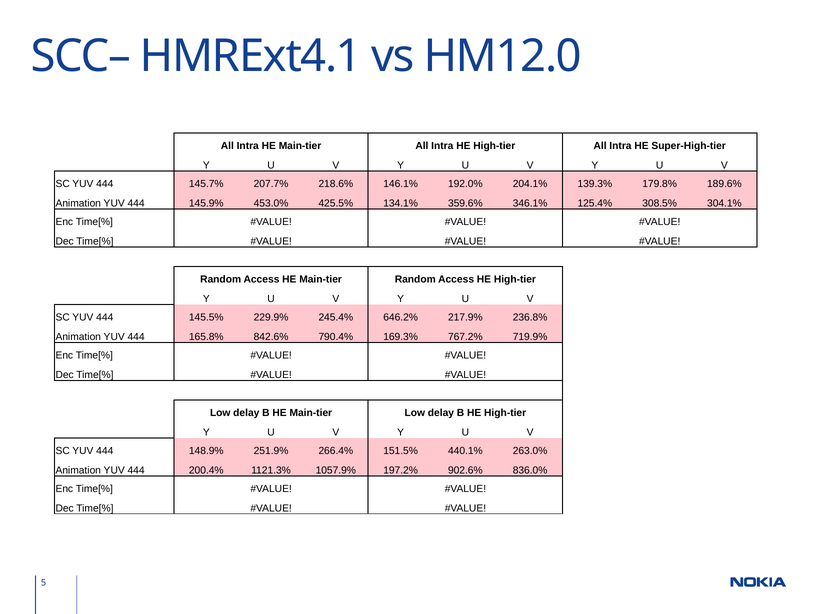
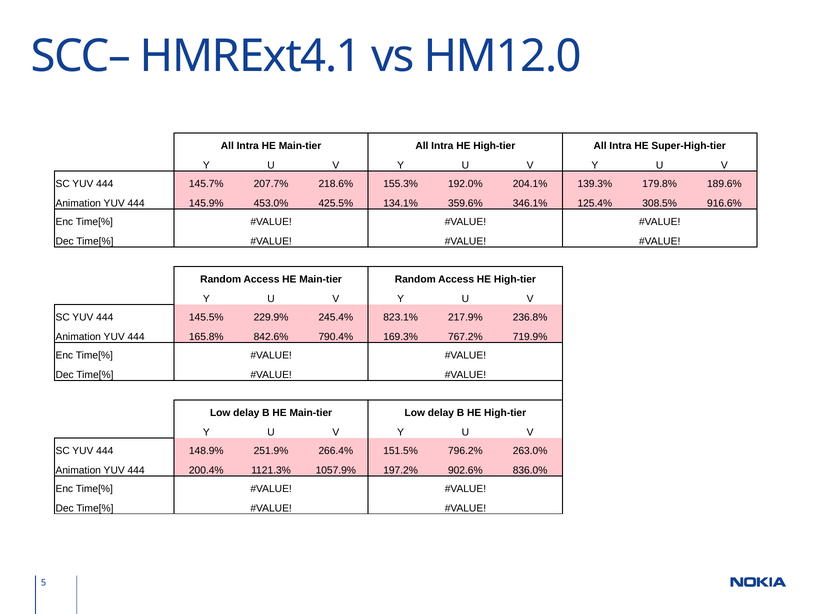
146.1%: 146.1% -> 155.3% (401, 184)
304.1%: 304.1% -> 916.6% (724, 203)
646.2%: 646.2% -> 823.1% (401, 317)
440.1%: 440.1% -> 796.2% (465, 450)
